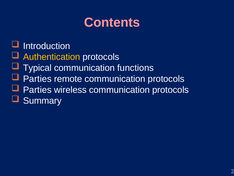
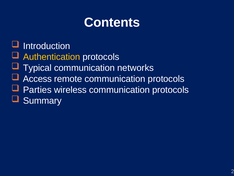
Contents colour: pink -> white (112, 22)
functions: functions -> networks (136, 68)
Parties: Parties -> Access (37, 79)
